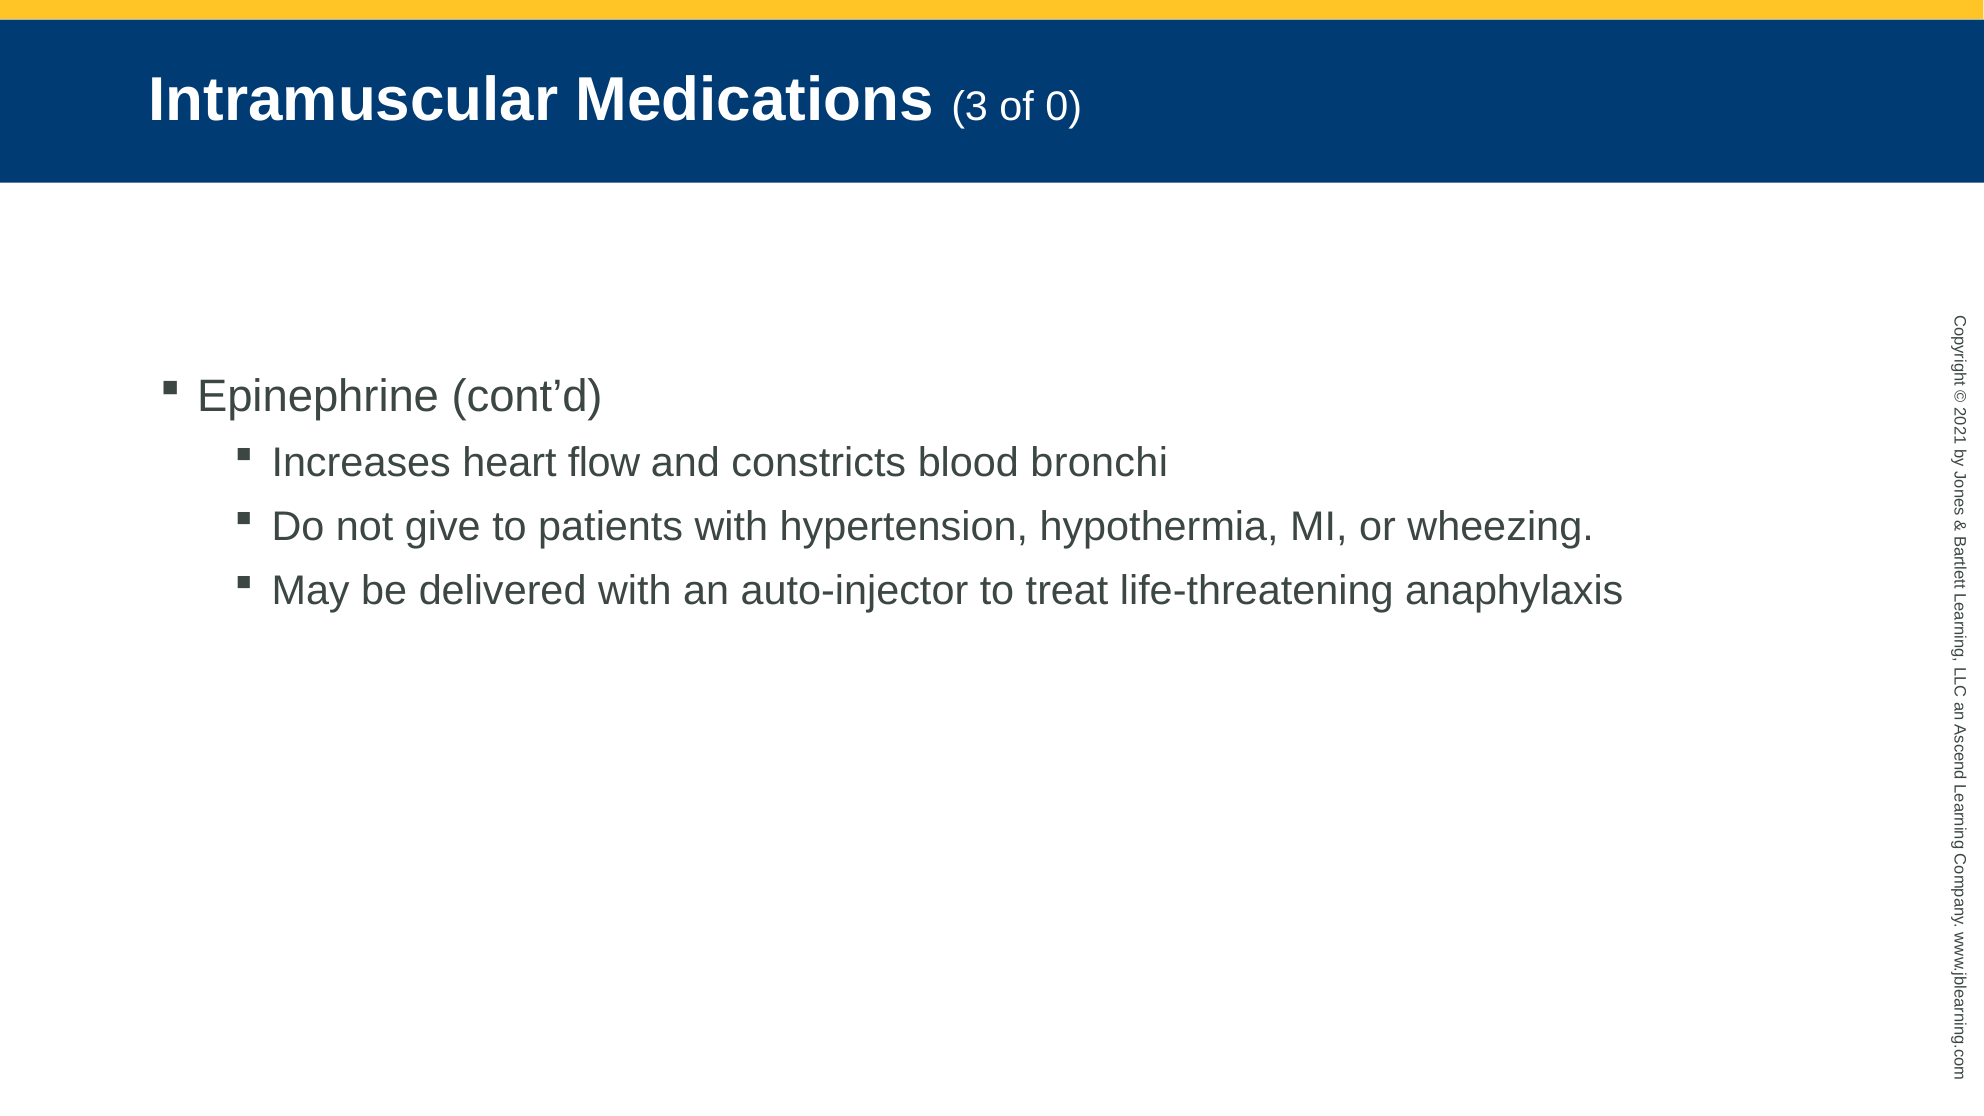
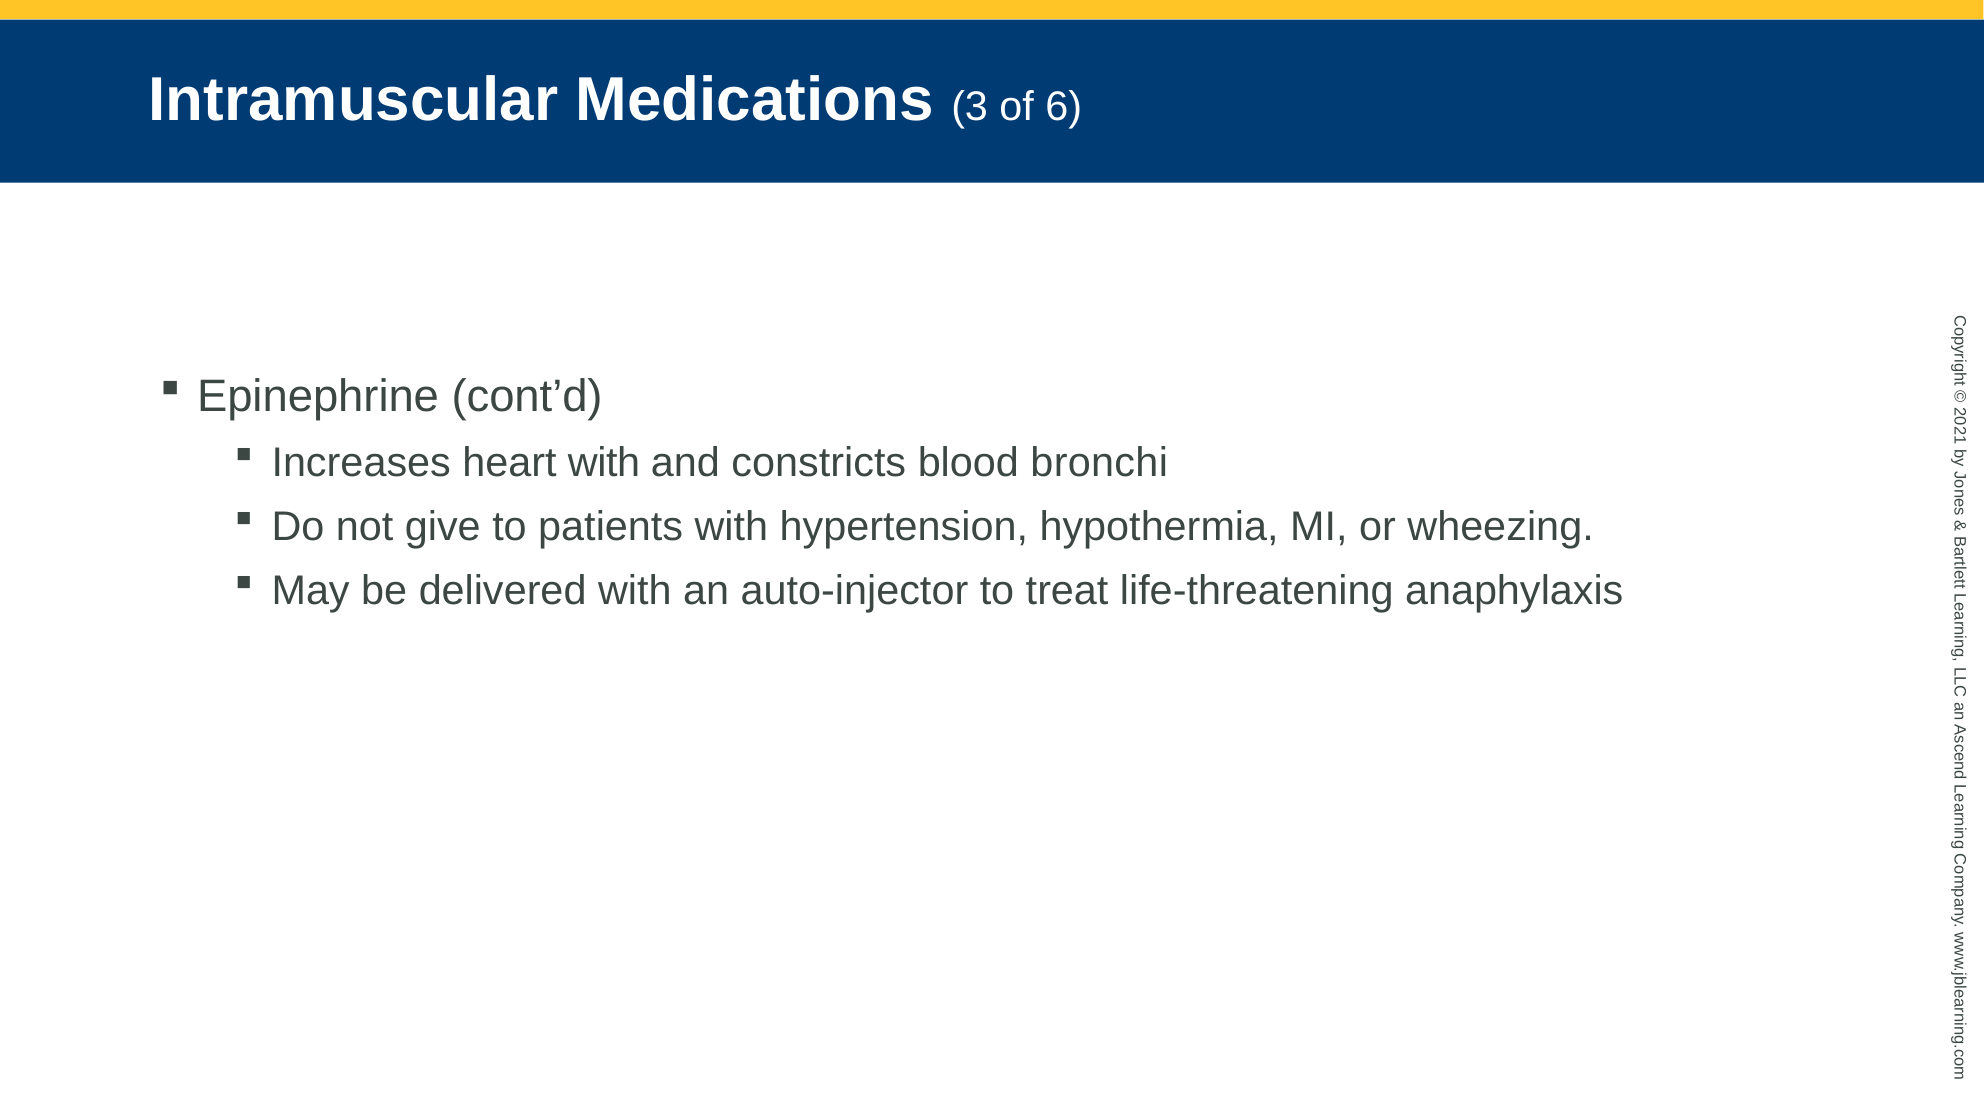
of 0: 0 -> 6 (1064, 107)
heart flow: flow -> with (604, 463)
